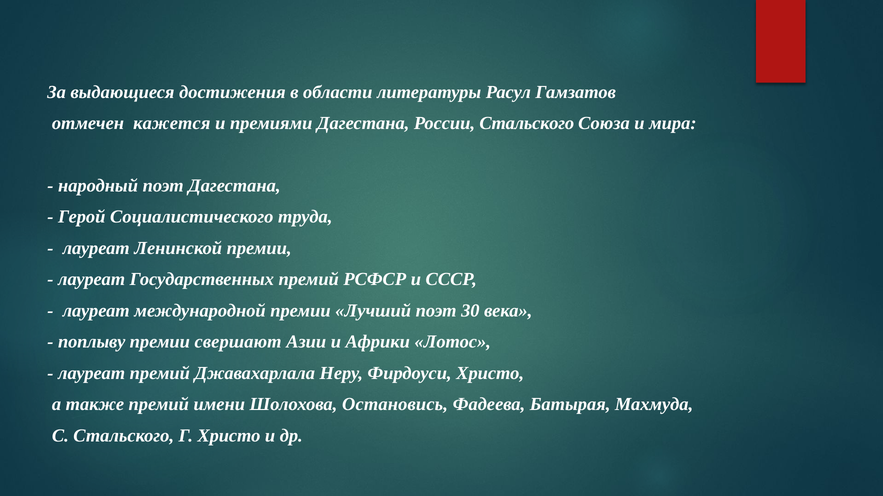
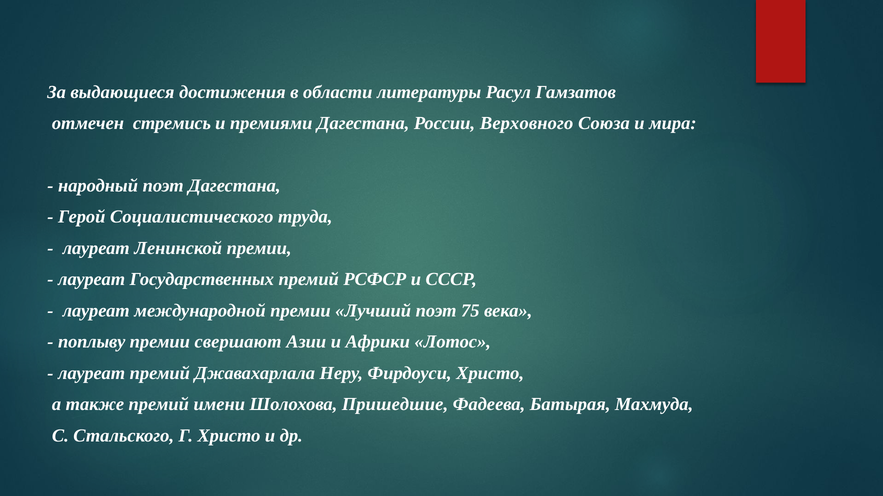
кажется: кажется -> стремись (172, 123)
России Стальского: Стальского -> Верховного (527, 123)
30: 30 -> 75 (470, 311)
Остановись: Остановись -> Пришедшие (395, 405)
